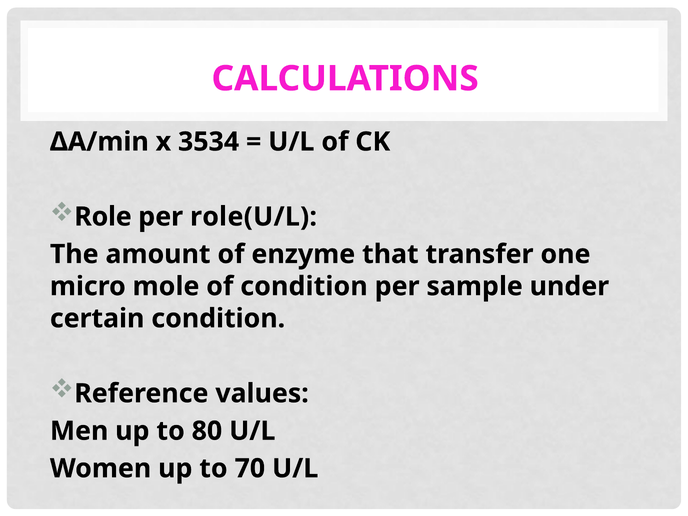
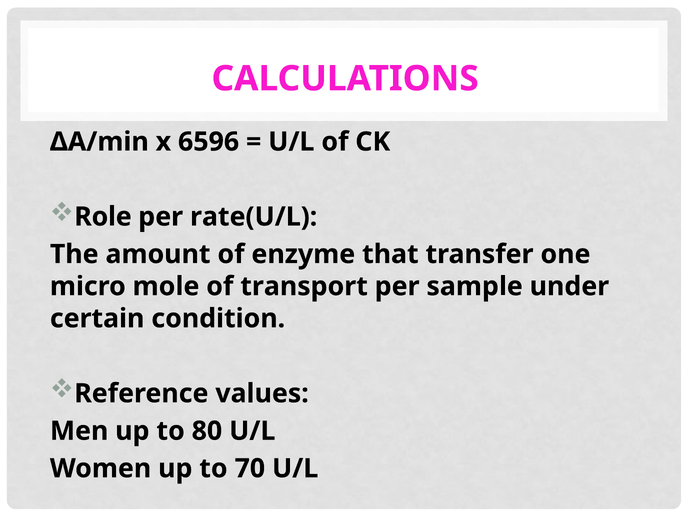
3534: 3534 -> 6596 (209, 142)
role(U/L: role(U/L -> rate(U/L (254, 217)
of condition: condition -> transport (304, 286)
